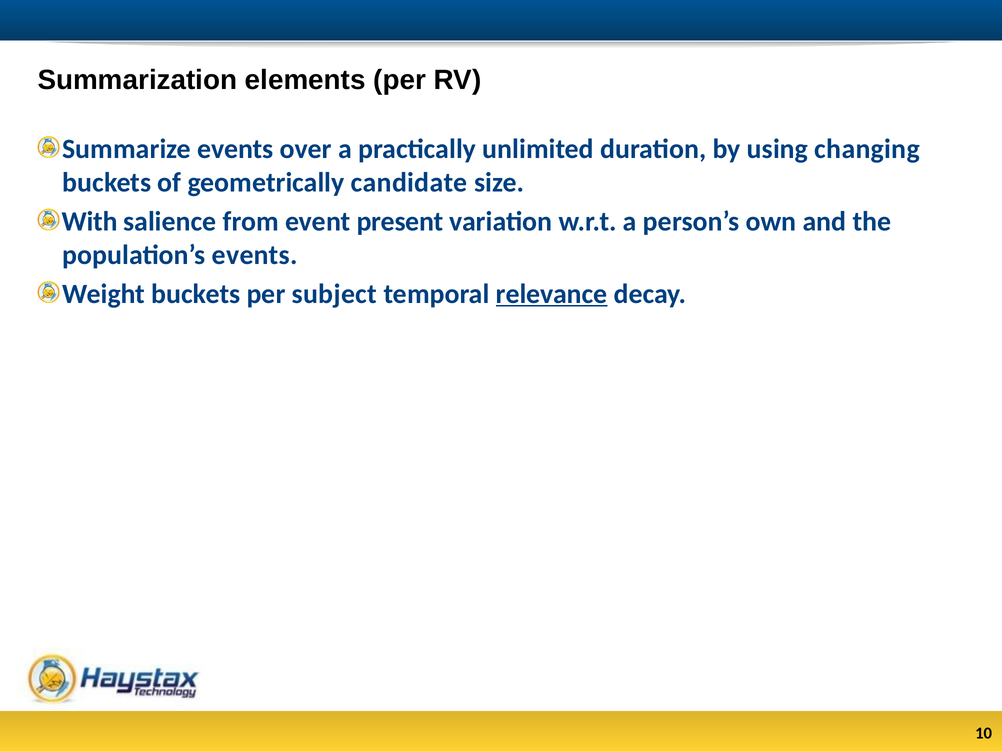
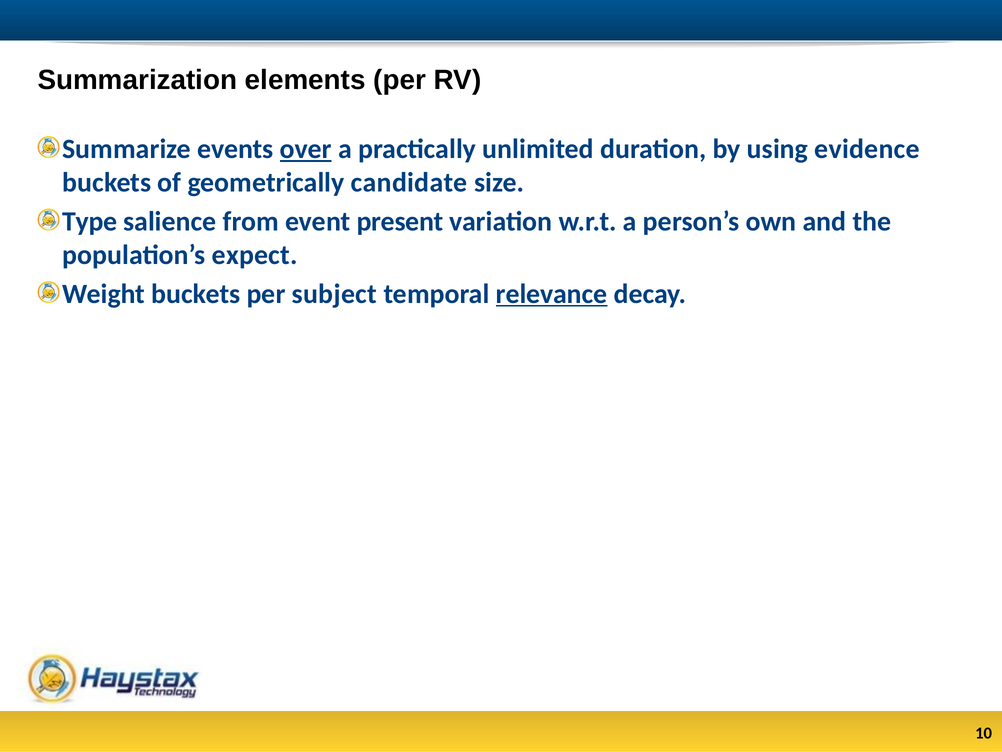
over underline: none -> present (306, 149)
changing: changing -> evidence (867, 149)
With: With -> Type (90, 221)
population’s events: events -> expect (255, 255)
